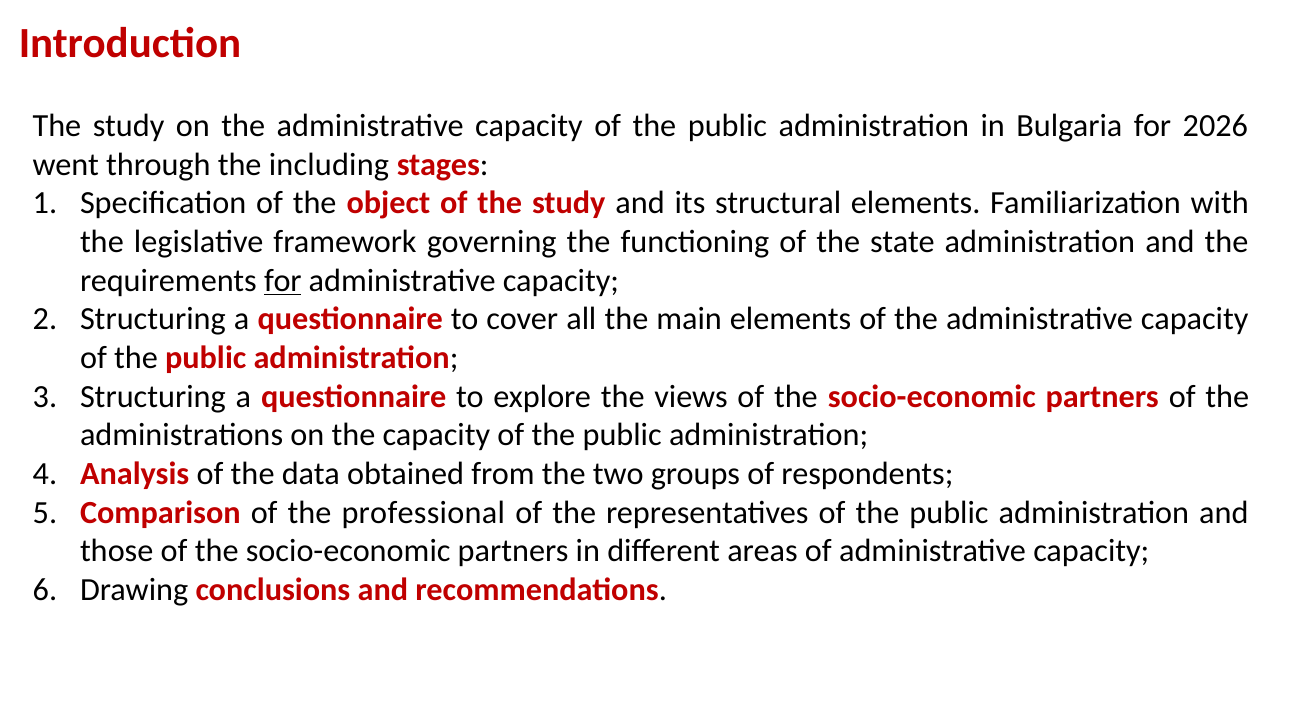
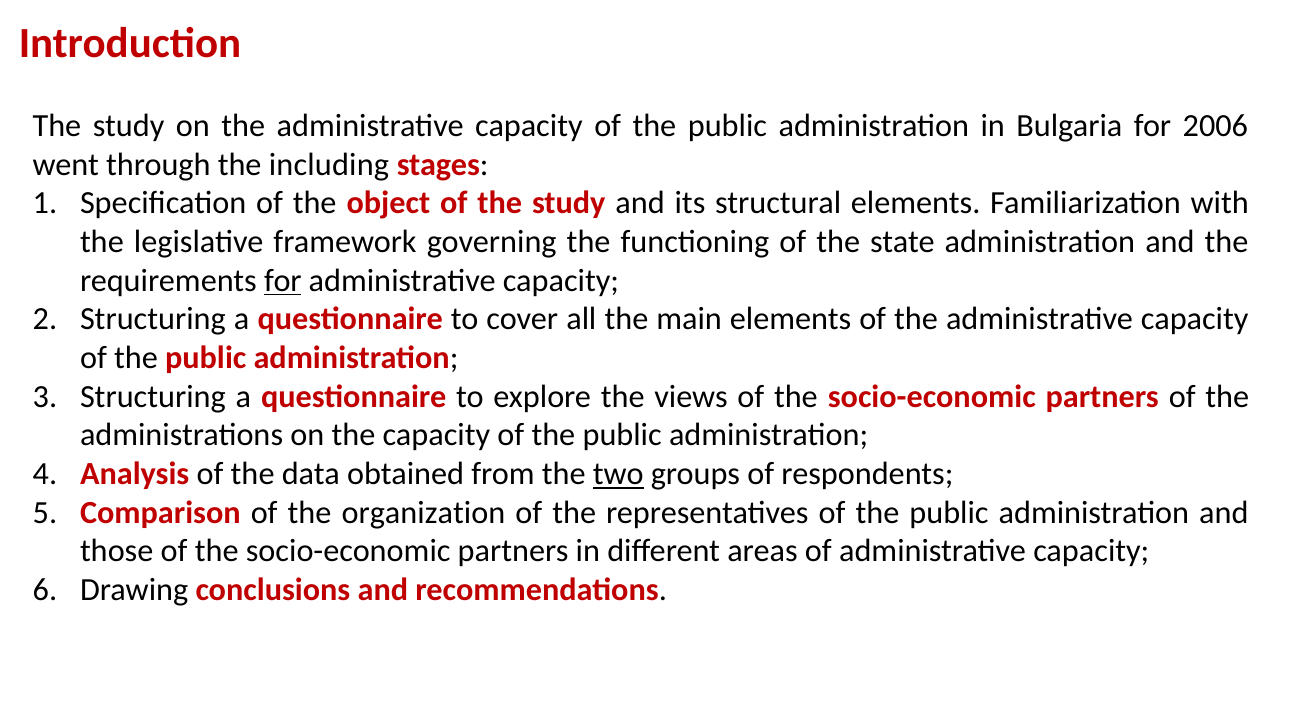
2026: 2026 -> 2006 (1215, 126)
two underline: none -> present (618, 474)
professional: professional -> organization (423, 513)
